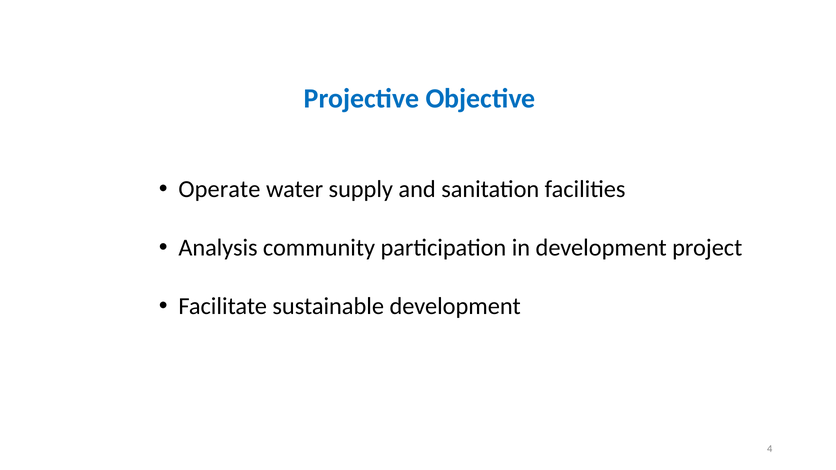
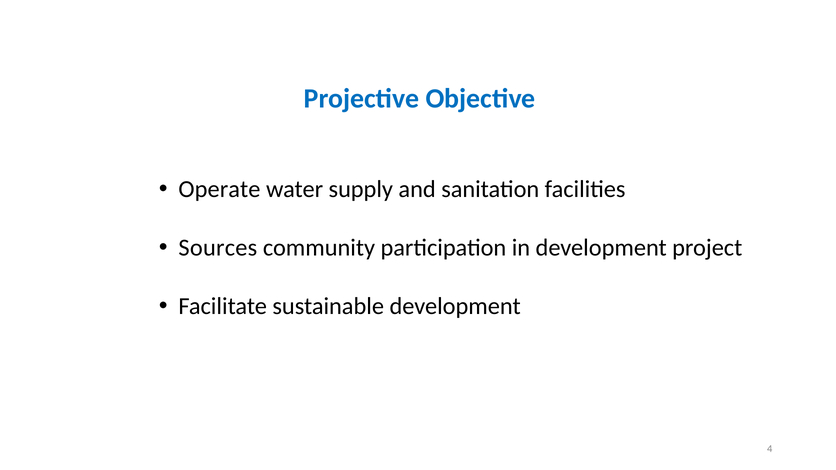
Analysis: Analysis -> Sources (218, 248)
